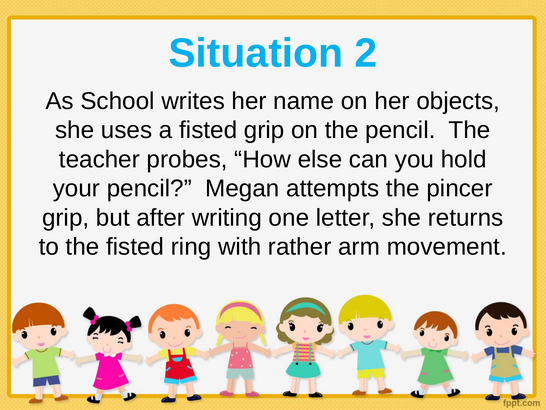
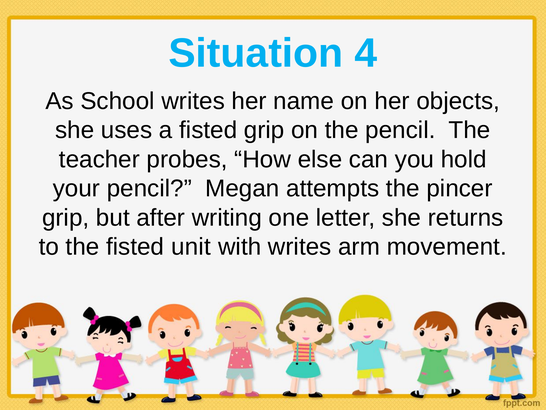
2: 2 -> 4 (366, 53)
ring: ring -> unit (191, 247)
with rather: rather -> writes (300, 247)
